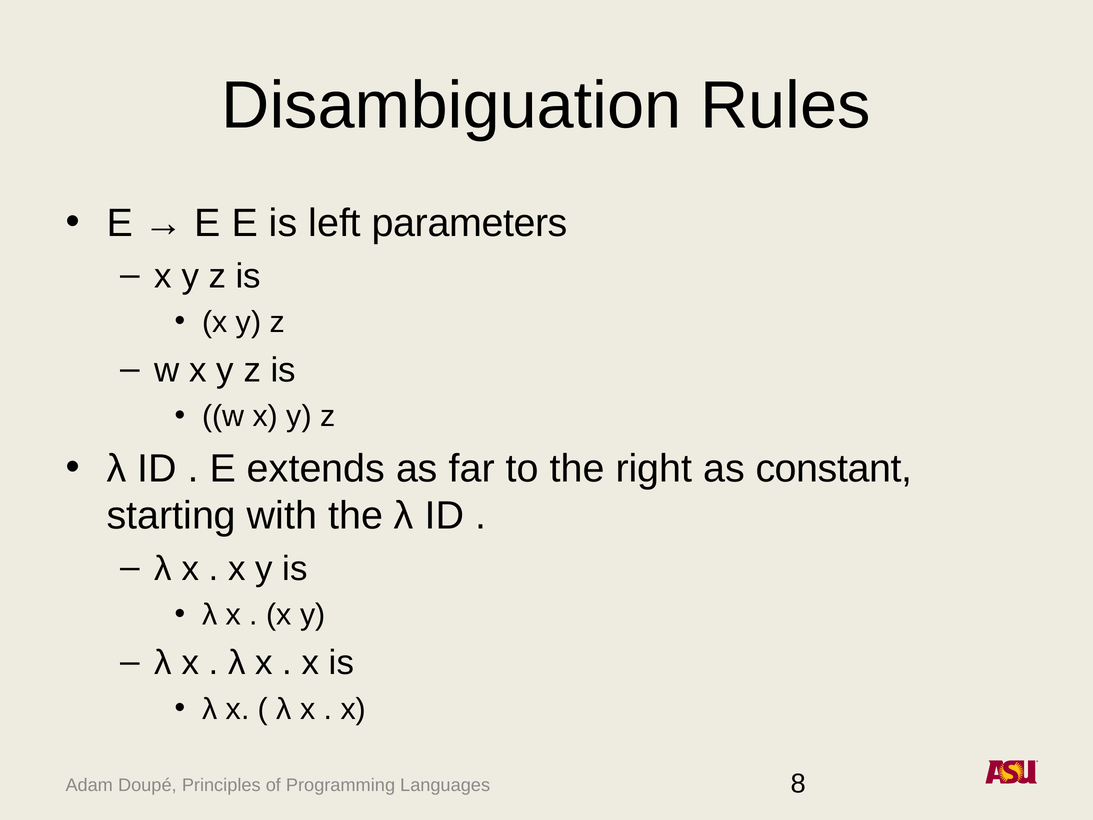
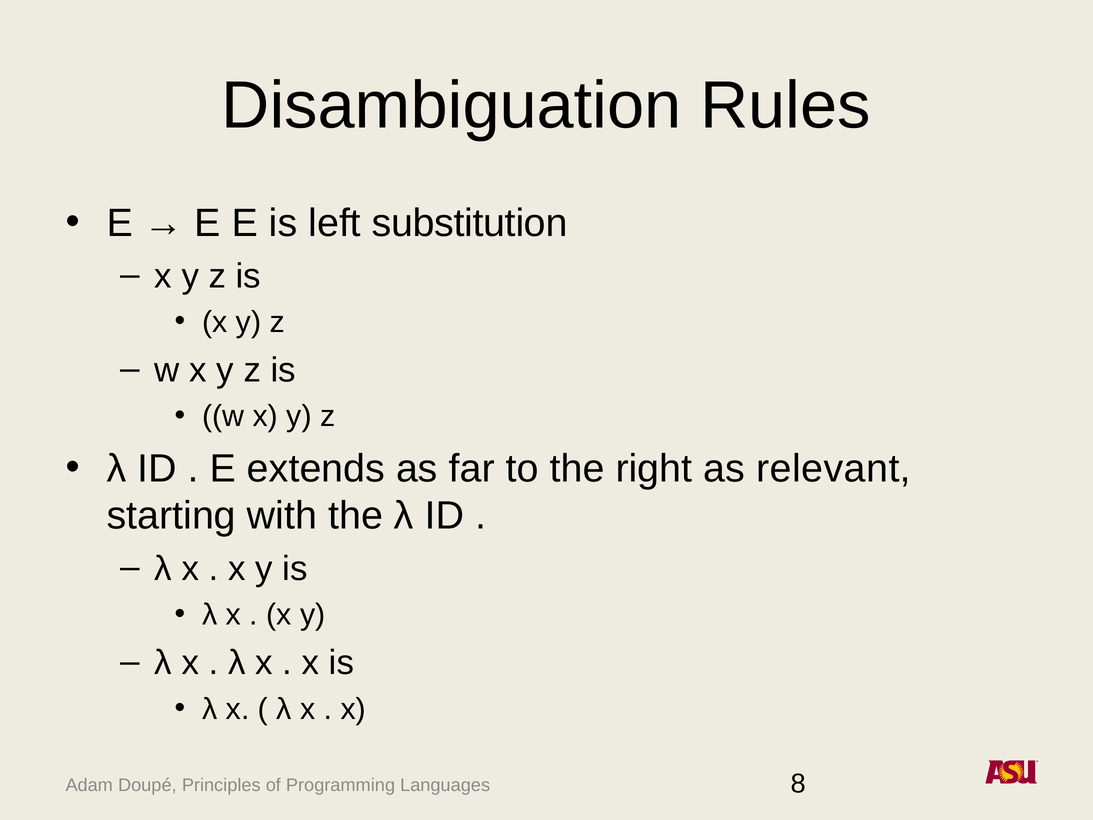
parameters: parameters -> substitution (470, 223)
constant: constant -> relevant (834, 468)
